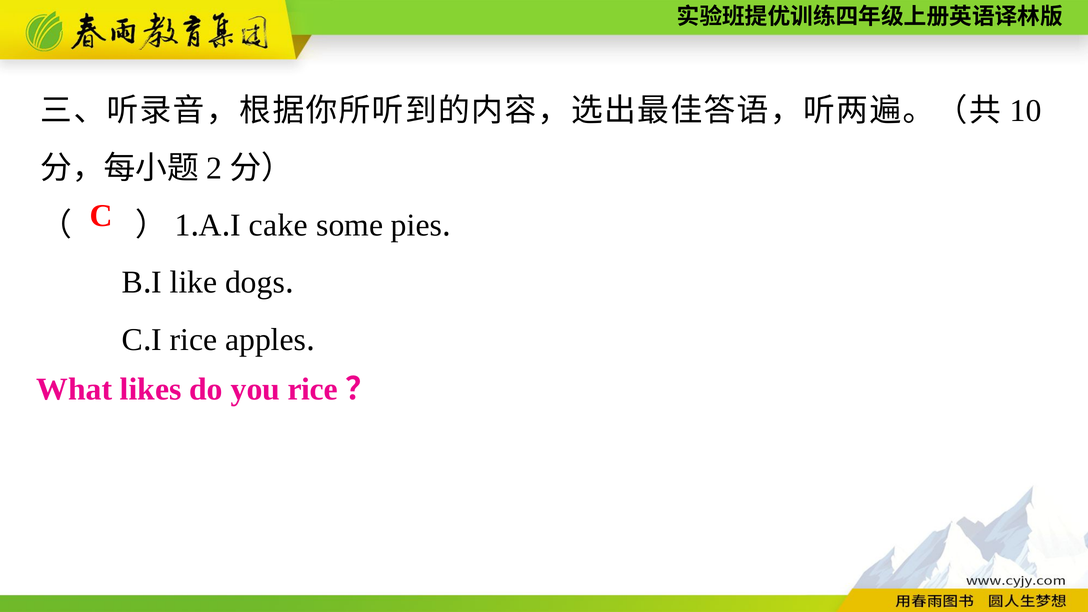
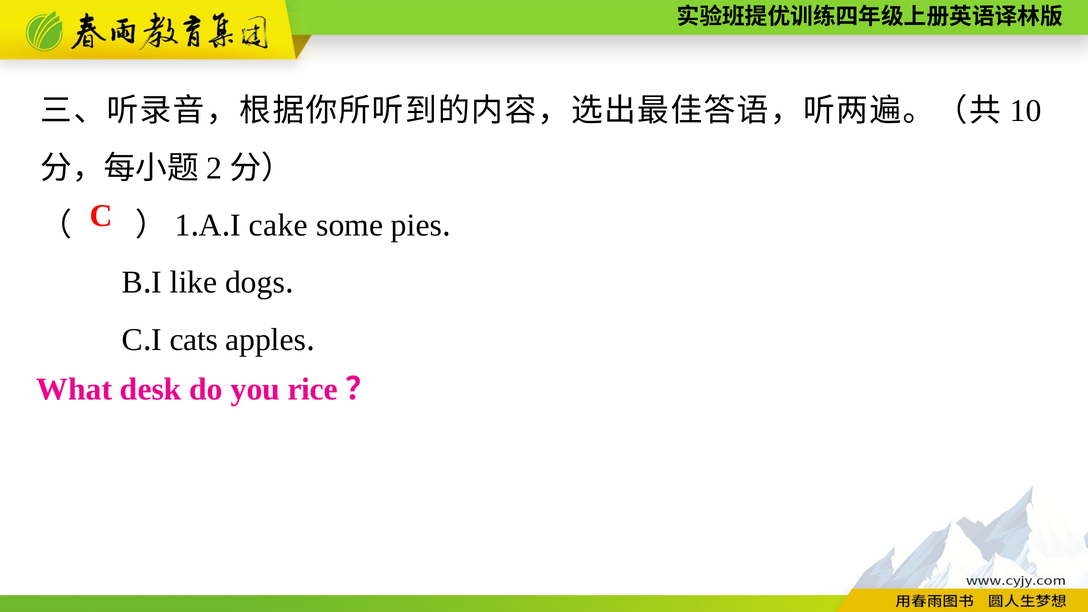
rice: rice -> cats (194, 340)
likes: likes -> desk (151, 389)
